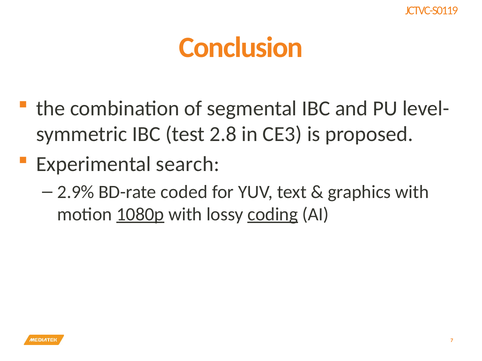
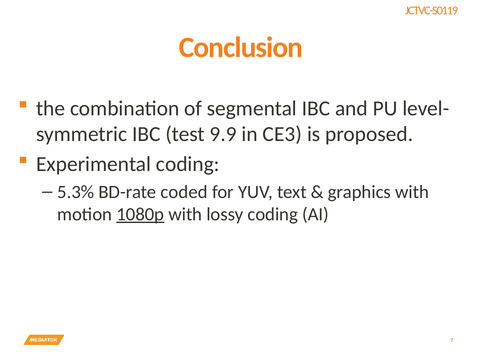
2.8: 2.8 -> 9.9 (223, 134)
Experimental search: search -> coding (188, 164)
2.9%: 2.9% -> 5.3% (76, 192)
coding underline: present -> none (273, 215)
